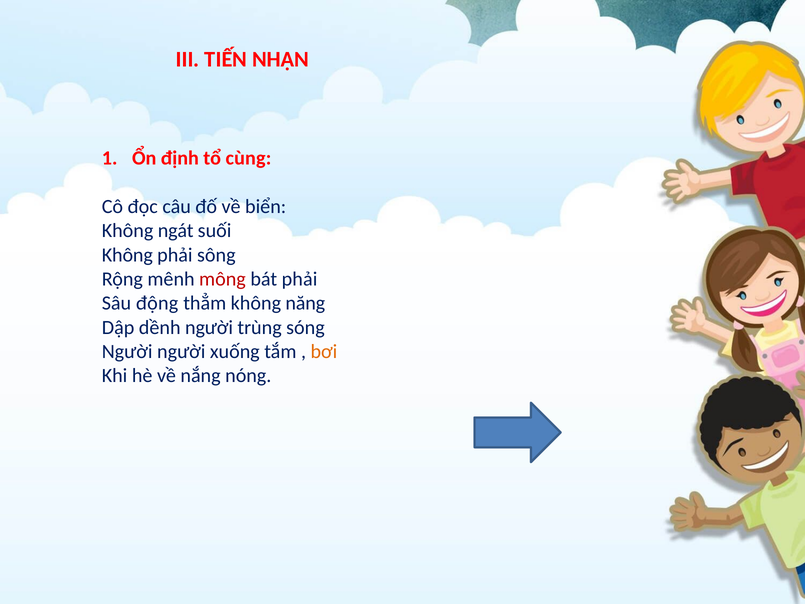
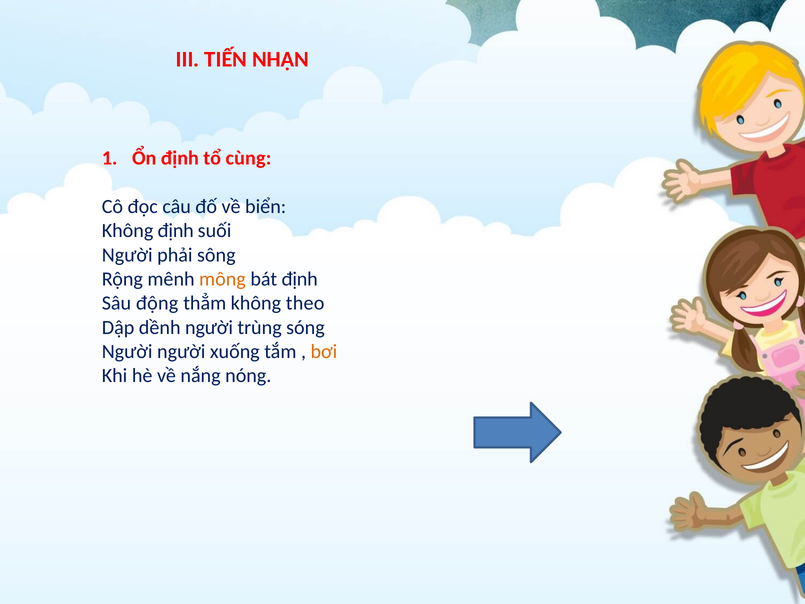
Không ngát: ngát -> định (176, 231)
Không: Không -> Người (127, 255)
mông colour: red -> orange (222, 279)
bát phải: phải -> định (300, 279)
năng: năng -> theo (305, 303)
